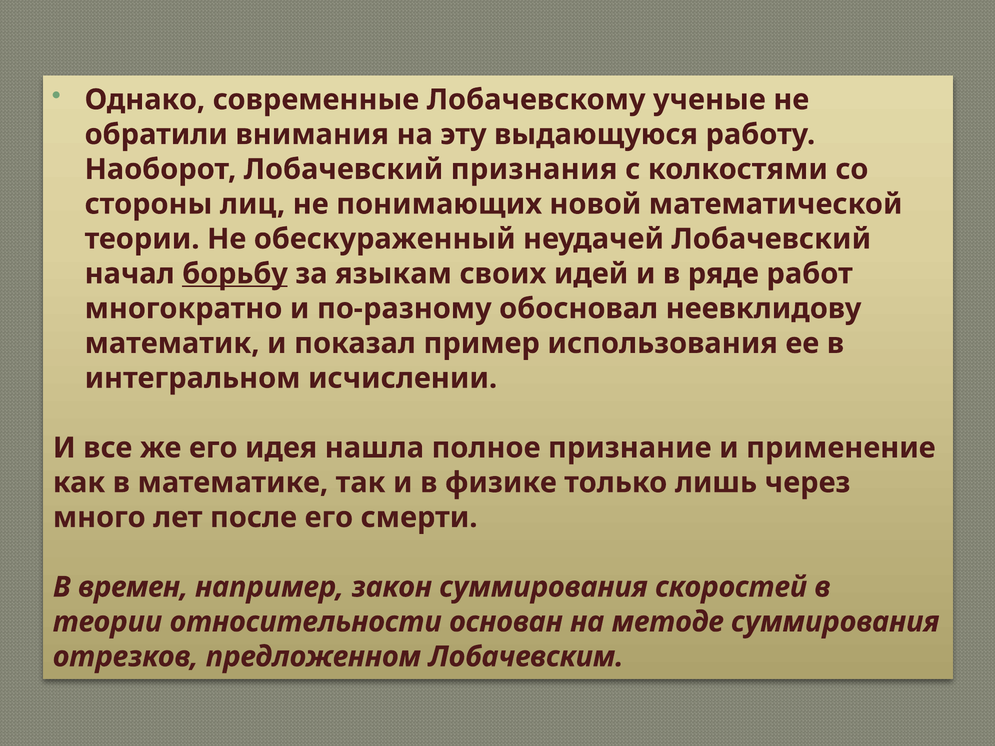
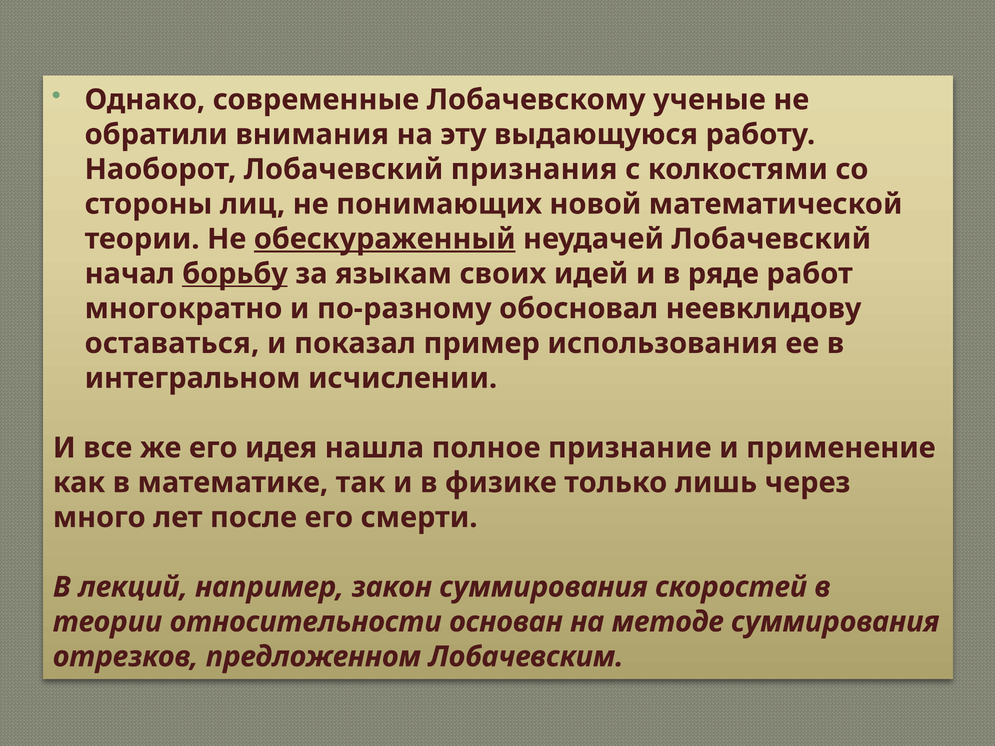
обескураженный underline: none -> present (385, 239)
математик: математик -> оставаться (172, 343)
времен: времен -> лекций (133, 587)
